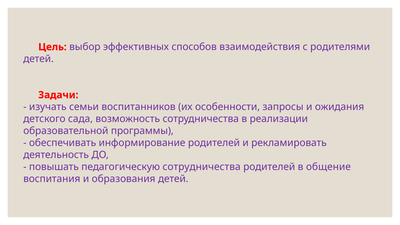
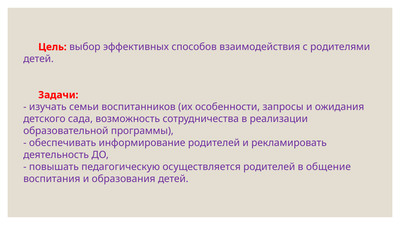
педагогическую сотрудничества: сотрудничества -> осуществляется (202, 167)
